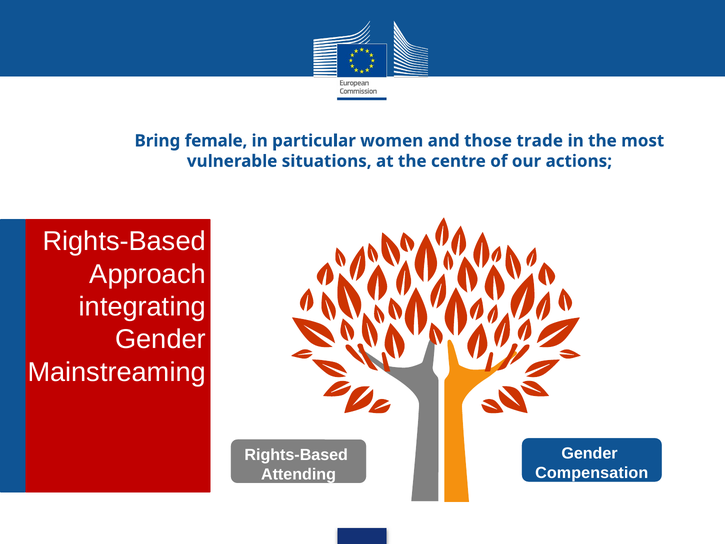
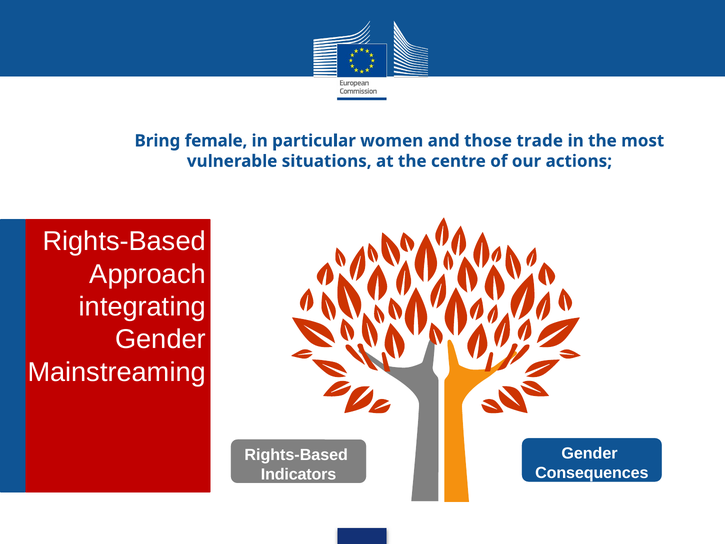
Compensation: Compensation -> Consequences (592, 473)
Attending: Attending -> Indicators (299, 474)
